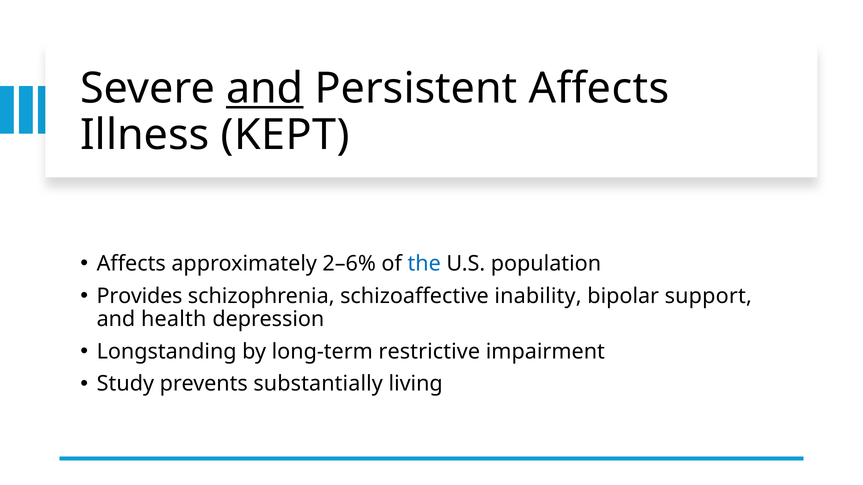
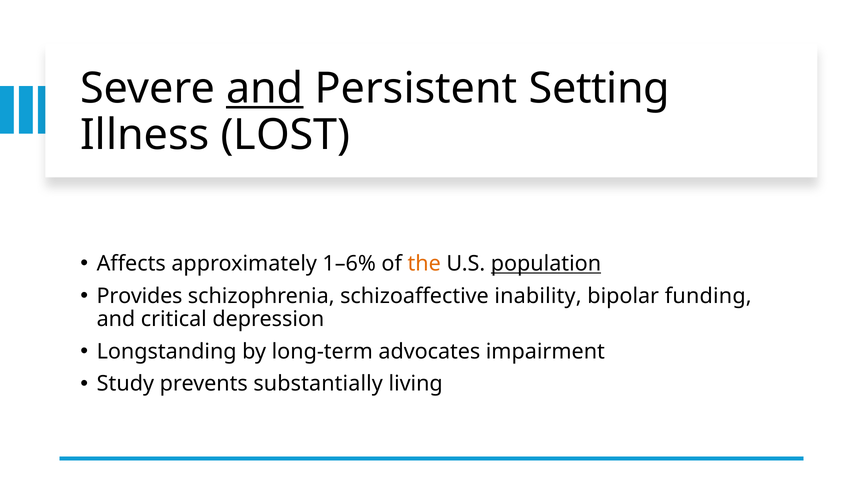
Persistent Affects: Affects -> Setting (599, 89)
KEPT: KEPT -> LOST (285, 135)
2–6%: 2–6% -> 1–6% (349, 264)
the colour: blue -> orange (424, 264)
population underline: none -> present (546, 264)
support: support -> funding (708, 296)
health: health -> critical (174, 320)
restrictive: restrictive -> advocates (429, 352)
